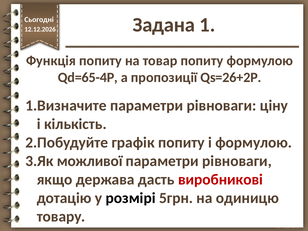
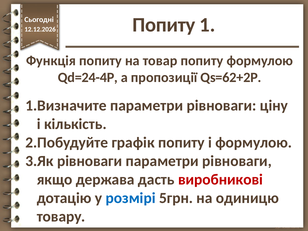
Задана: Задана -> Попиту (164, 25)
Qd=65-4P: Qd=65-4P -> Qd=24-4P (88, 78)
Qs=26+2P: Qs=26+2P -> Qs=62+2P (231, 78)
можливої: можливої -> рівноваги (90, 161)
розмірі colour: black -> blue (131, 198)
